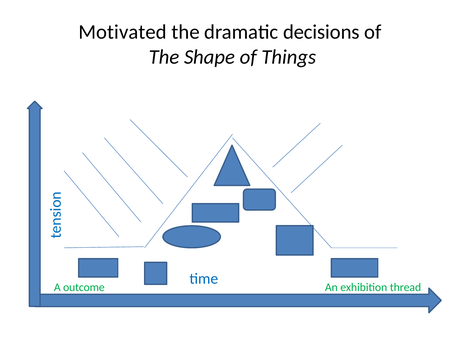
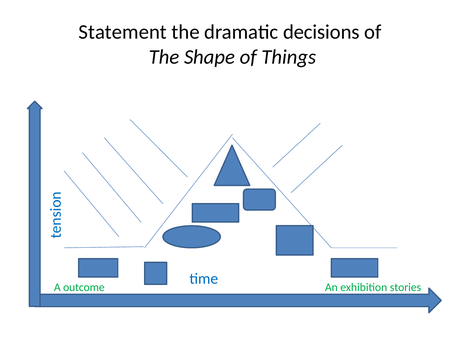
Motivated: Motivated -> Statement (123, 32)
thread: thread -> stories (405, 287)
